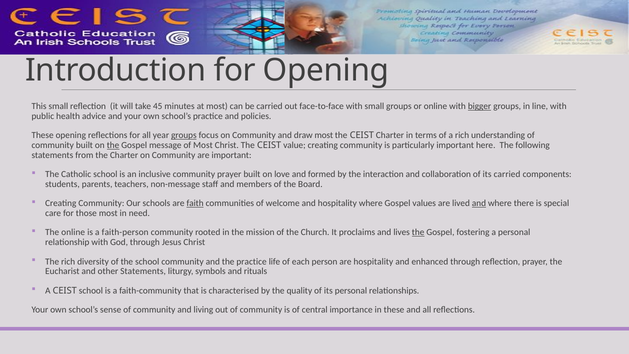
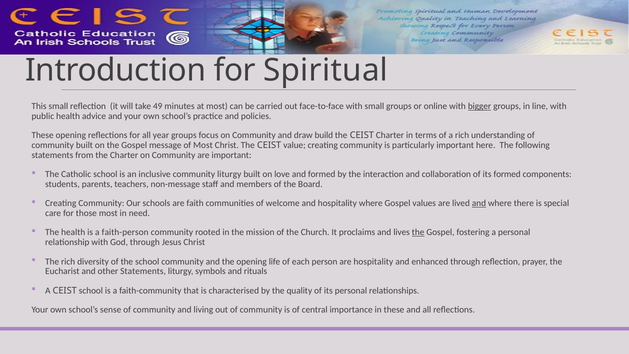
for Opening: Opening -> Spiritual (326, 70)
45: 45 -> 49 (158, 106)
groups underline: present -> none (184, 135)
draw most: most -> build (324, 135)
the underline: present -> none (113, 145)
community prayer: prayer -> liturgy (229, 174)
its carried: carried -> formed (507, 174)
faith underline: present -> none (195, 203)
The online: online -> health (73, 232)
the practice: practice -> opening (252, 261)
